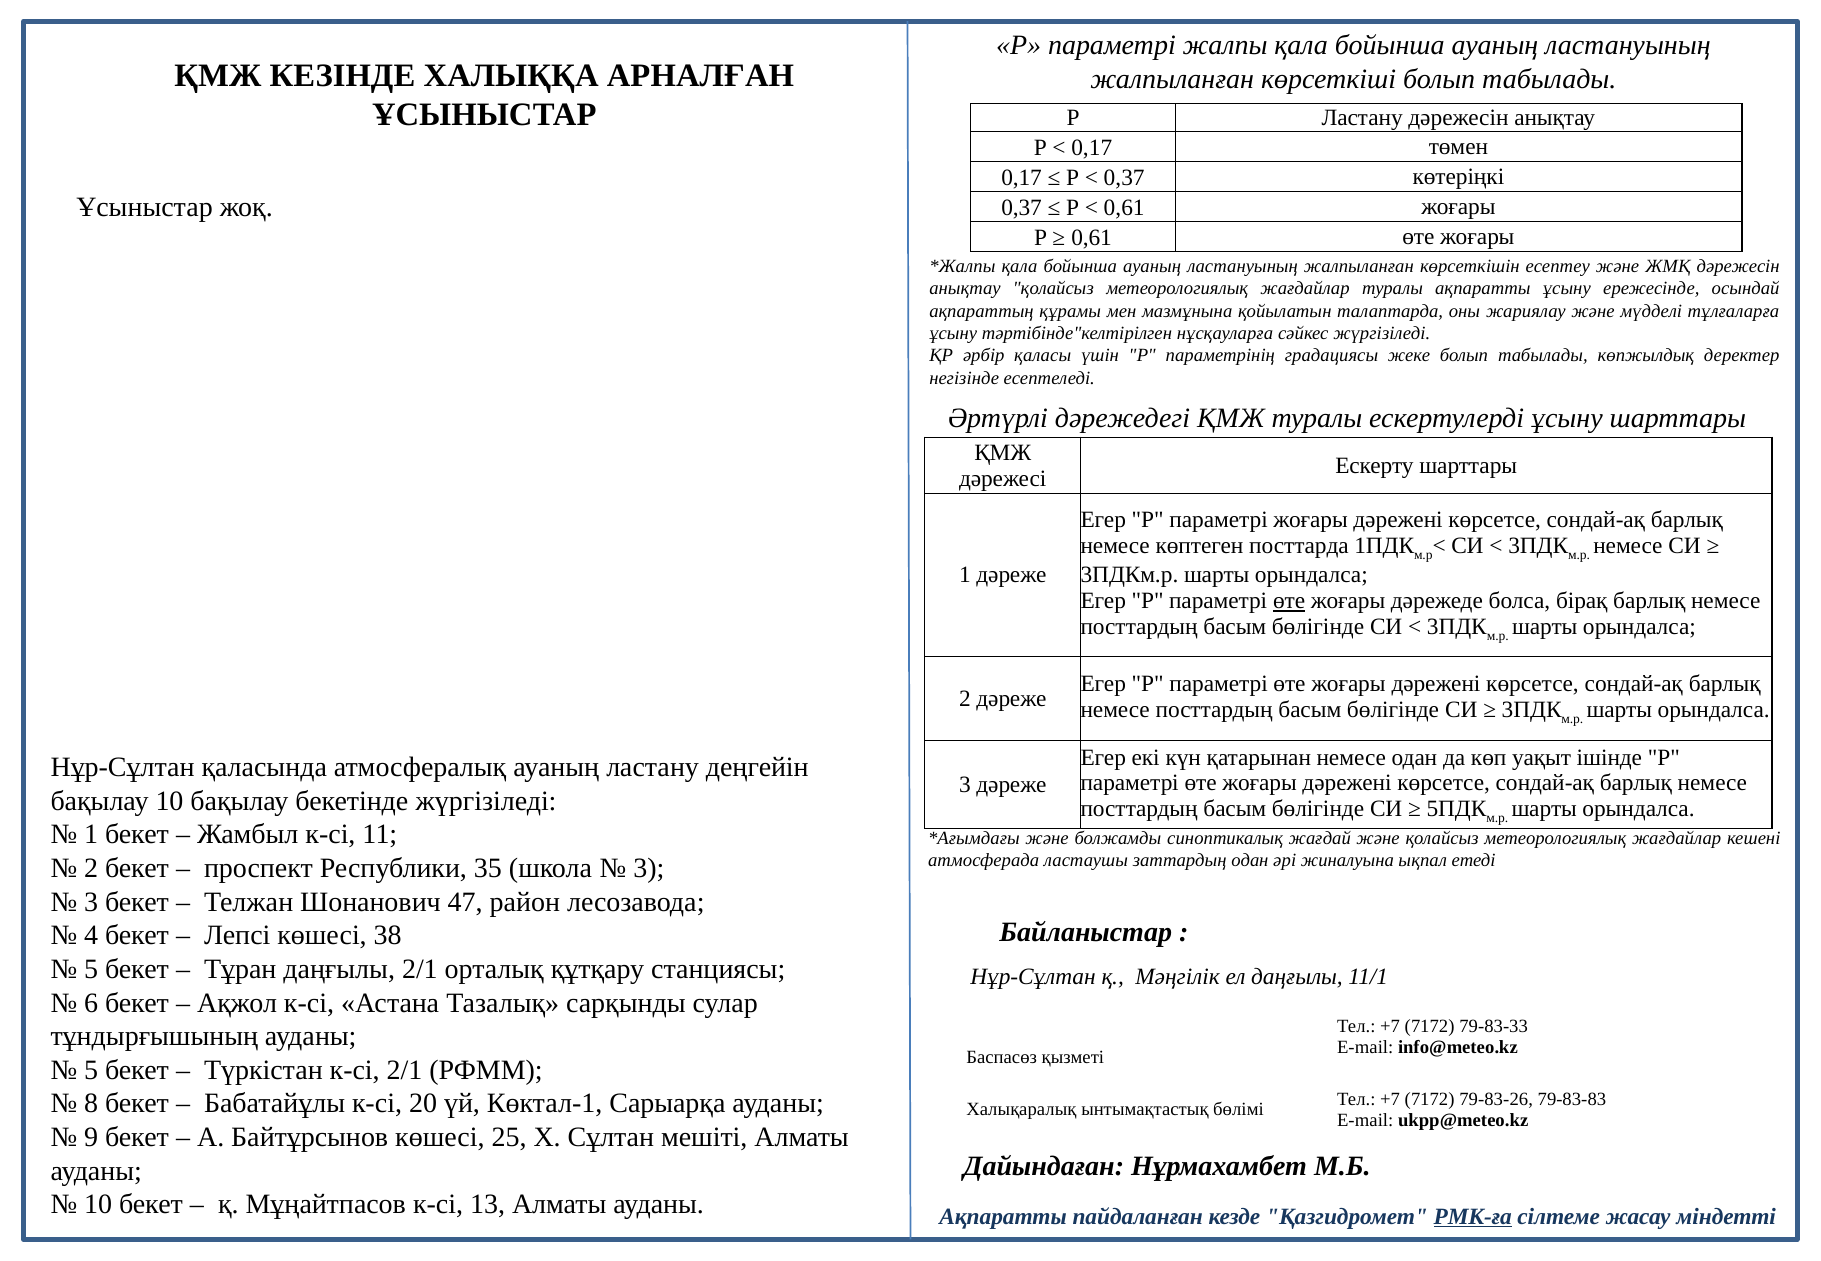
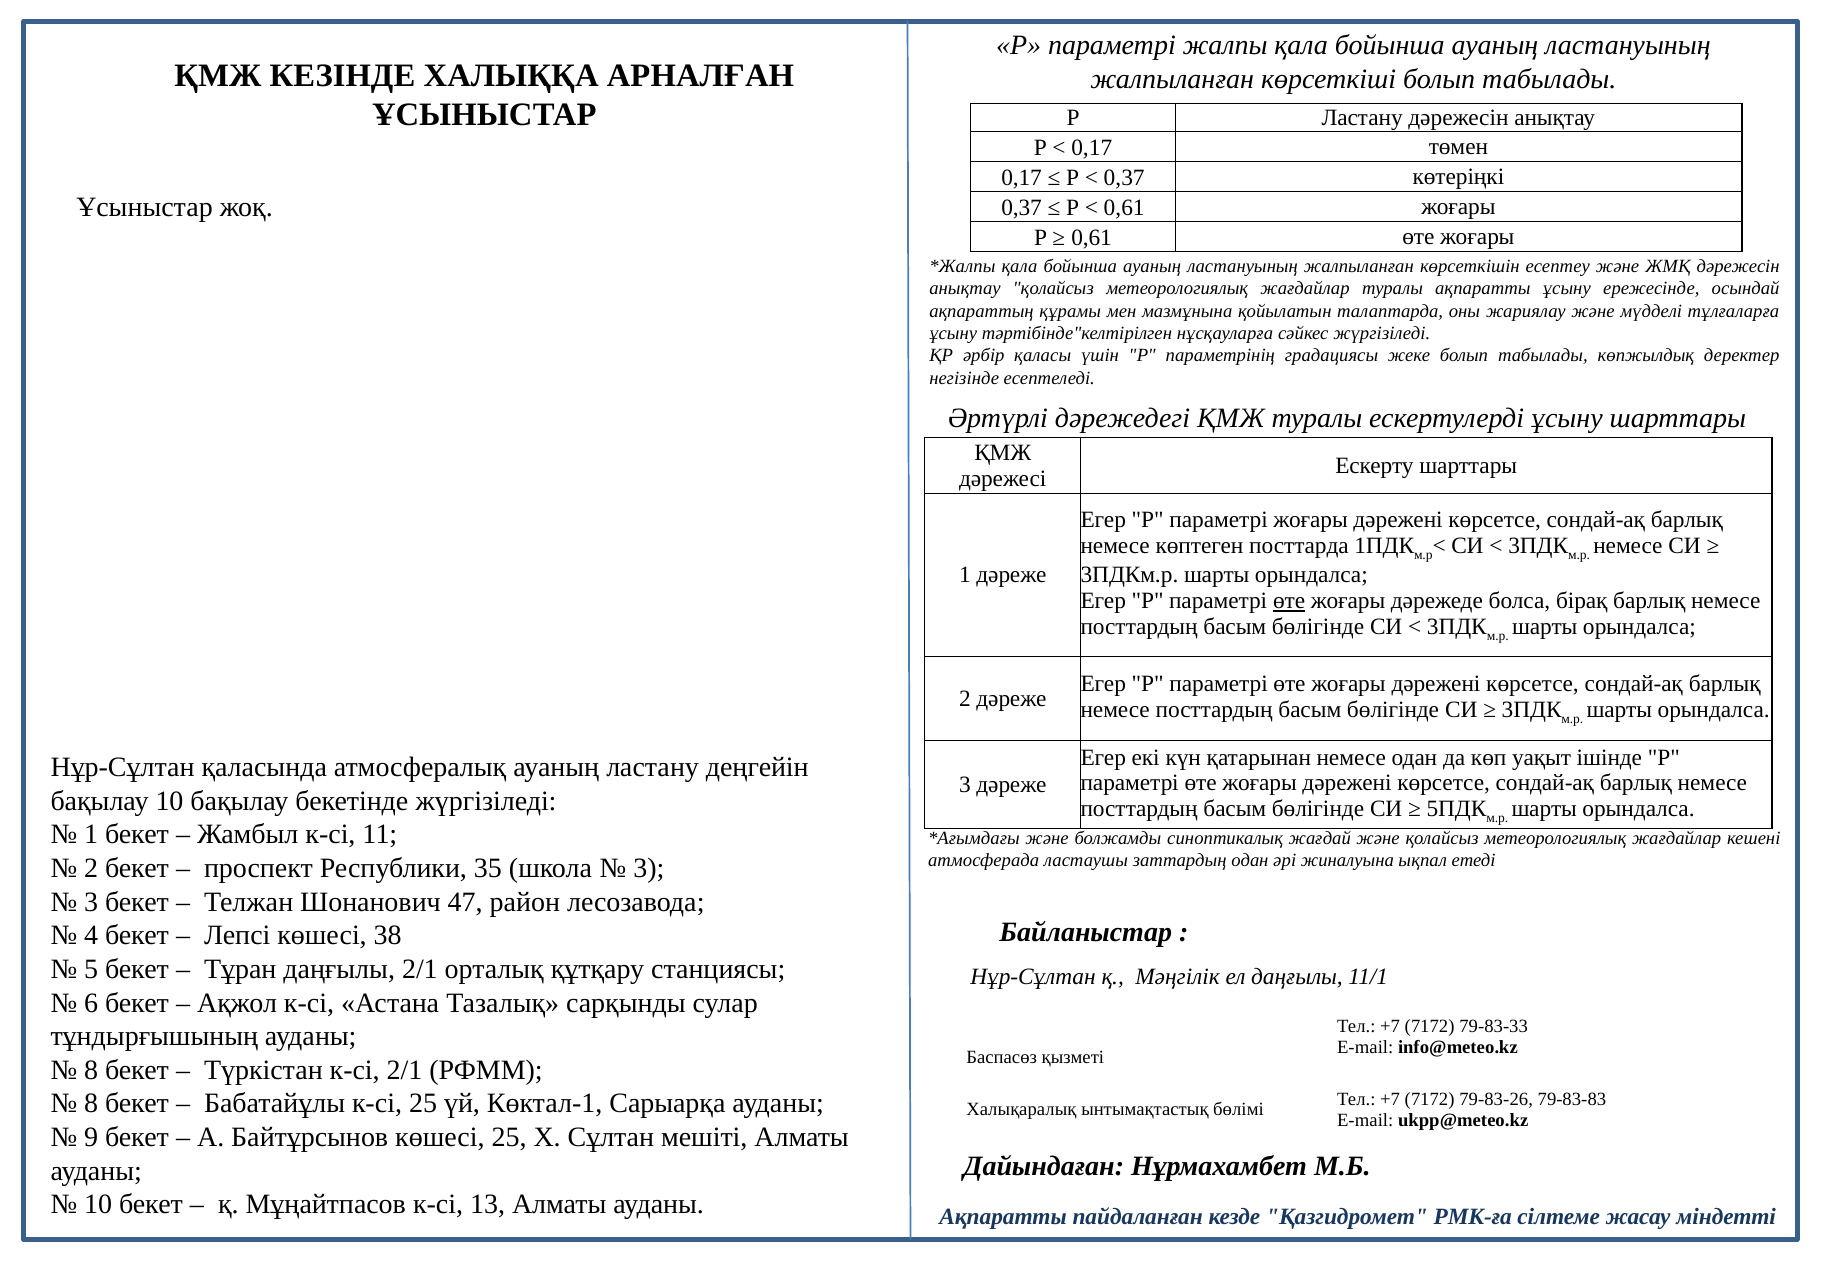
5: 5 -> 8 (91, 1070)
к-сі 20: 20 -> 25 (423, 1103)
РМК-ға underline: present -> none (1473, 1216)
